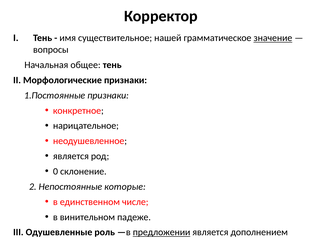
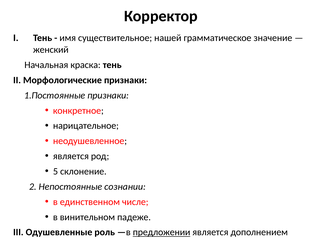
значение underline: present -> none (273, 38)
вопросы: вопросы -> женский (51, 50)
общее: общее -> краска (86, 65)
0: 0 -> 5 (56, 172)
которые: которые -> сознании (125, 187)
